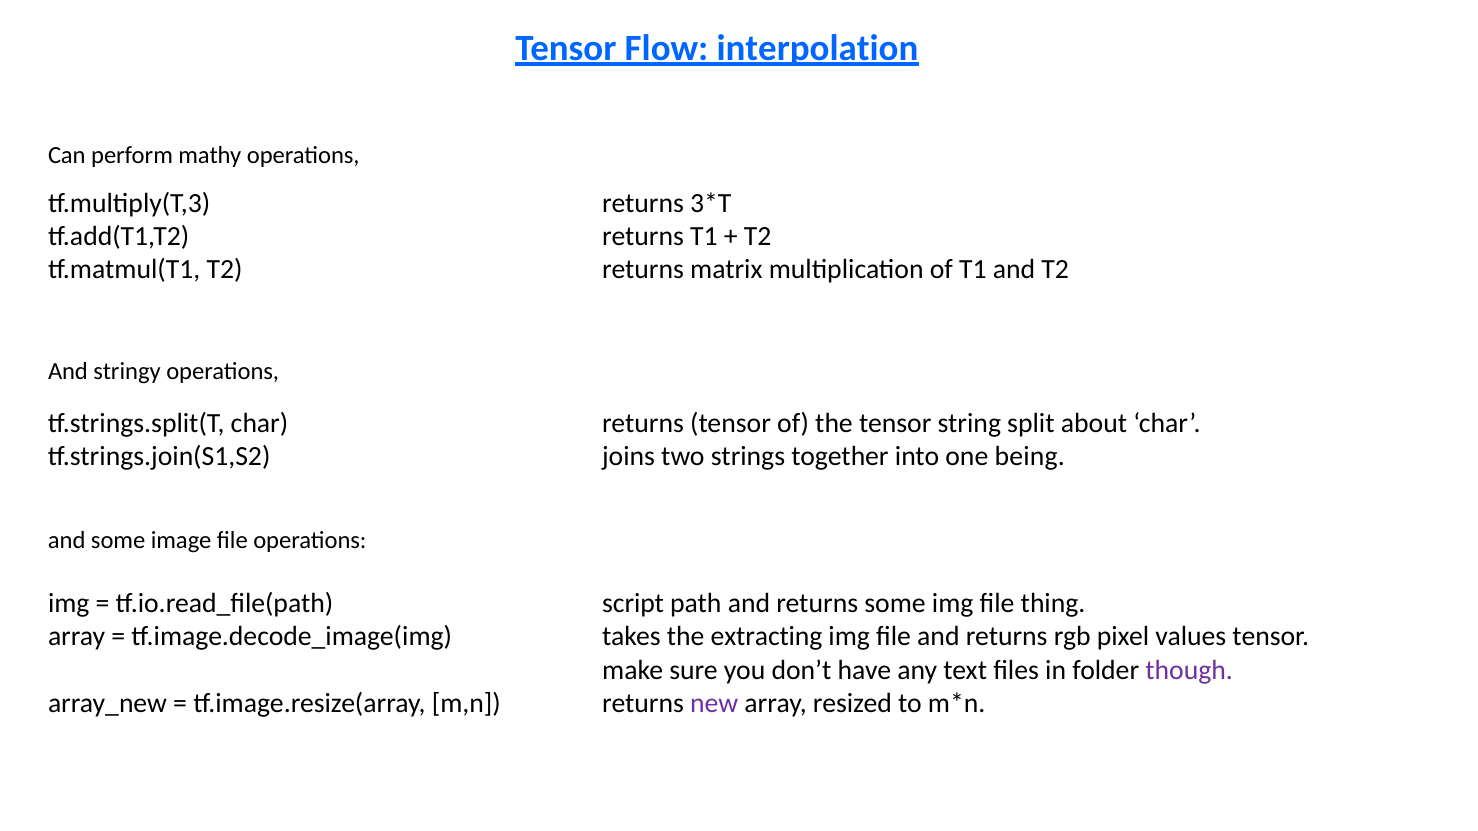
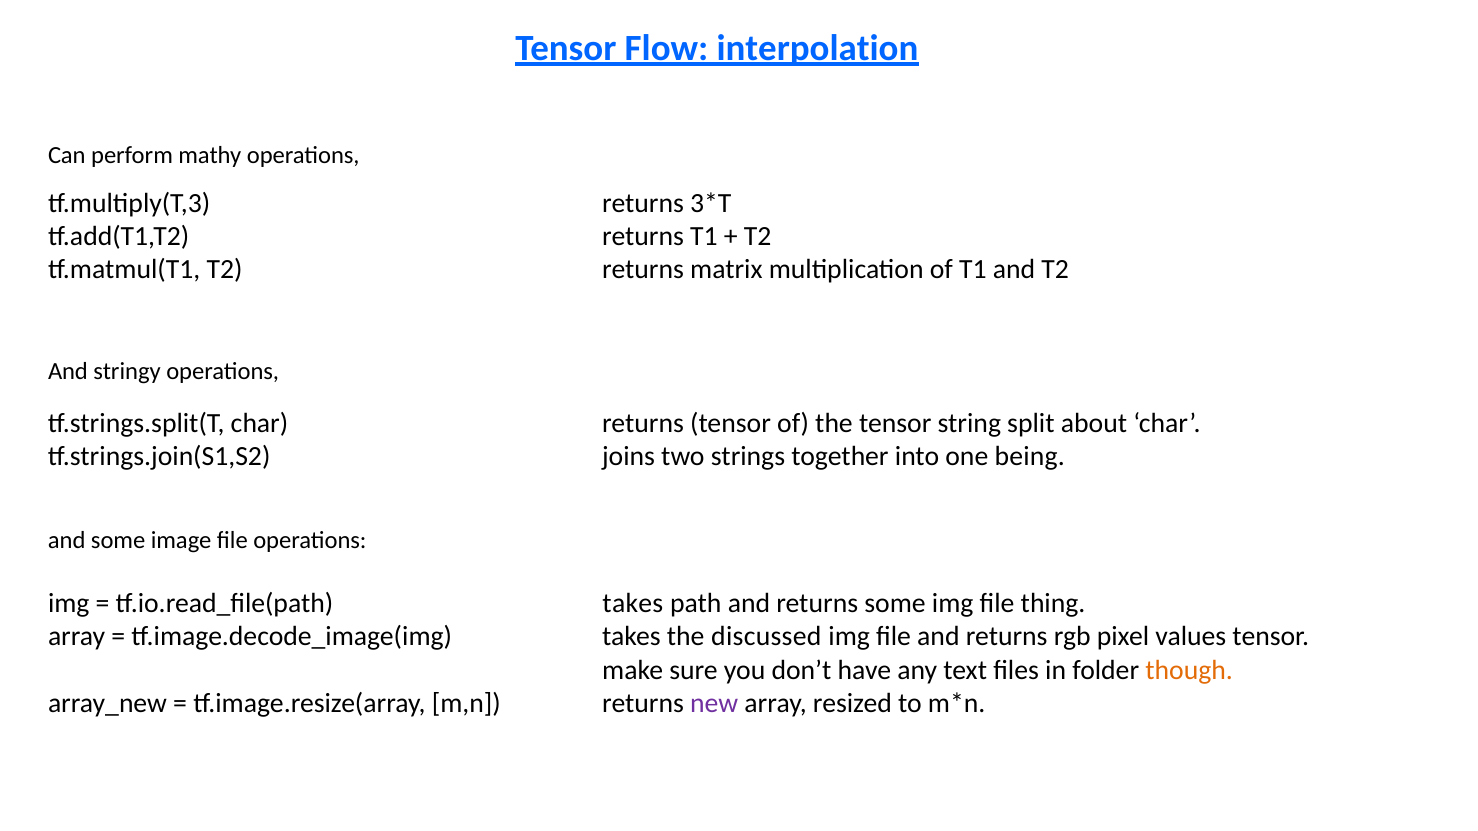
tf.io.read_file(path script: script -> takes (633, 604)
extracting: extracting -> discussed (766, 637)
though colour: purple -> orange (1189, 670)
